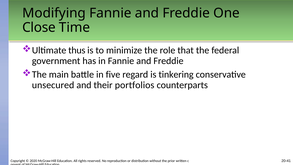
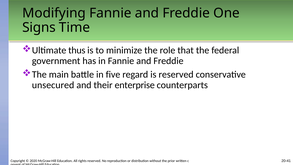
Close: Close -> Signs (39, 27)
is tinkering: tinkering -> reserved (176, 74)
portfolios: portfolios -> enterprise (135, 85)
